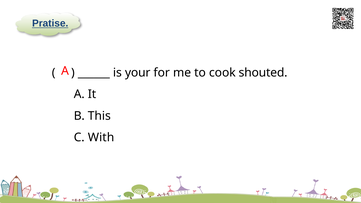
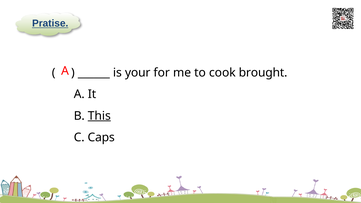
shouted: shouted -> brought (263, 73)
This underline: none -> present (99, 116)
With: With -> Caps (101, 138)
